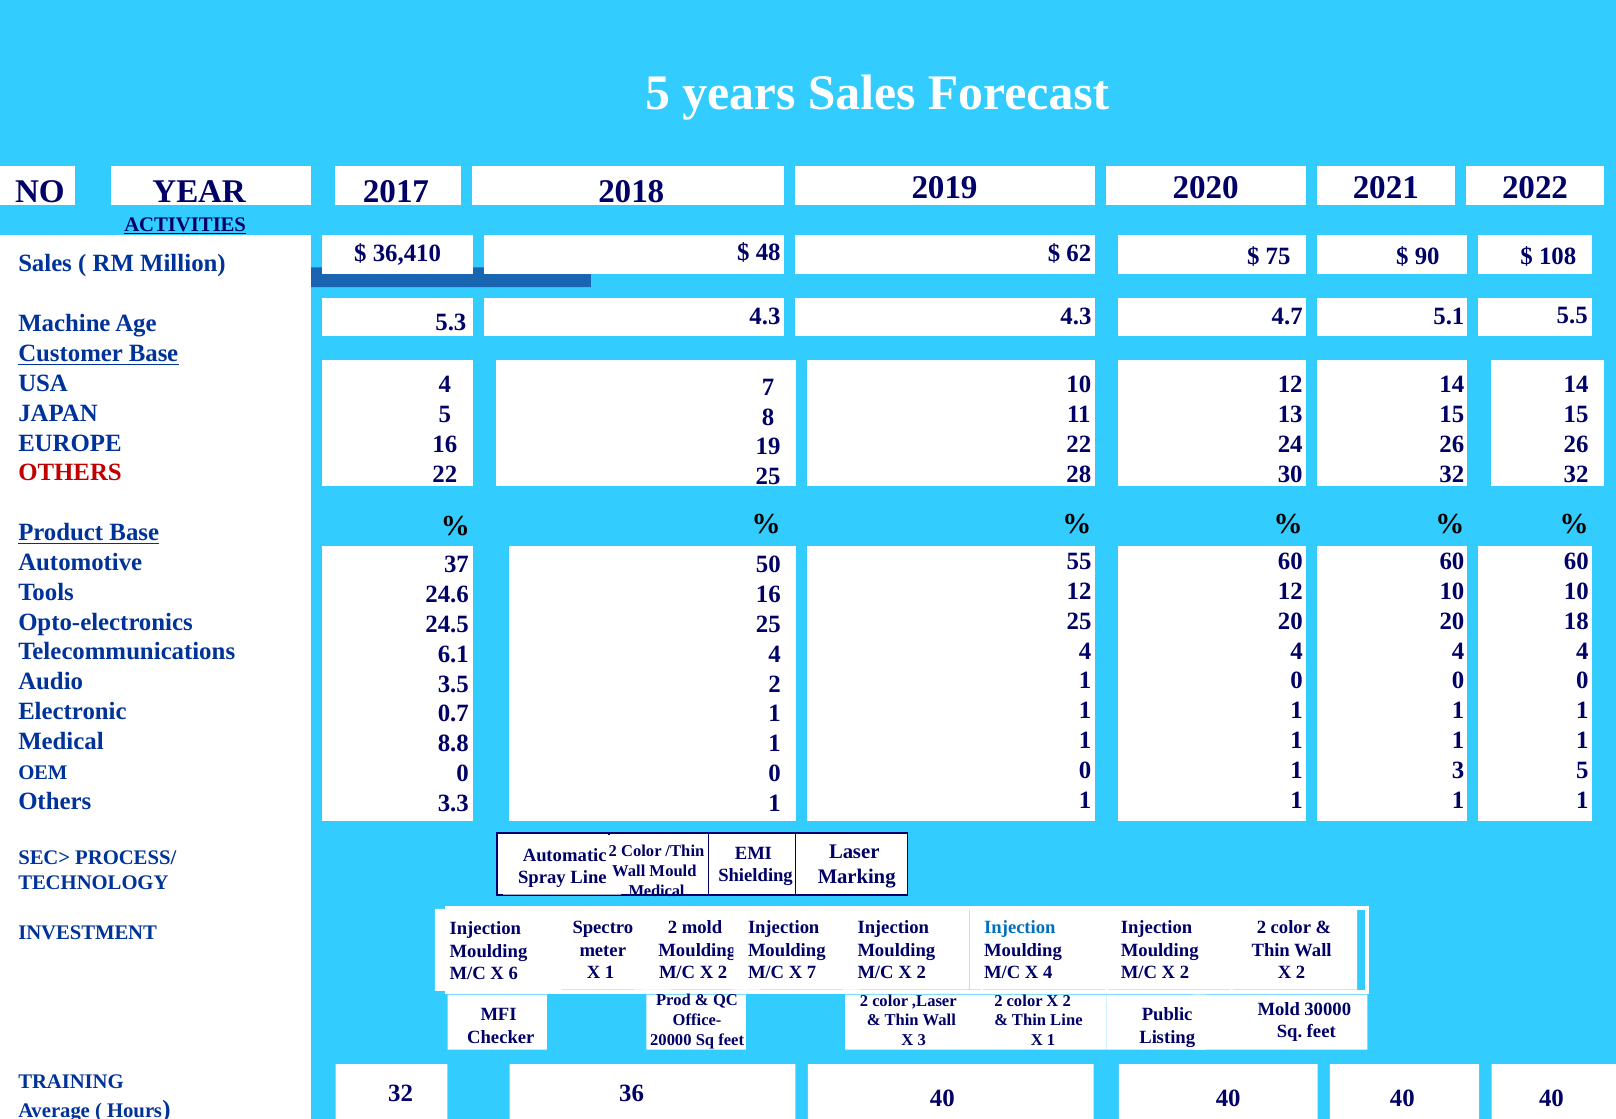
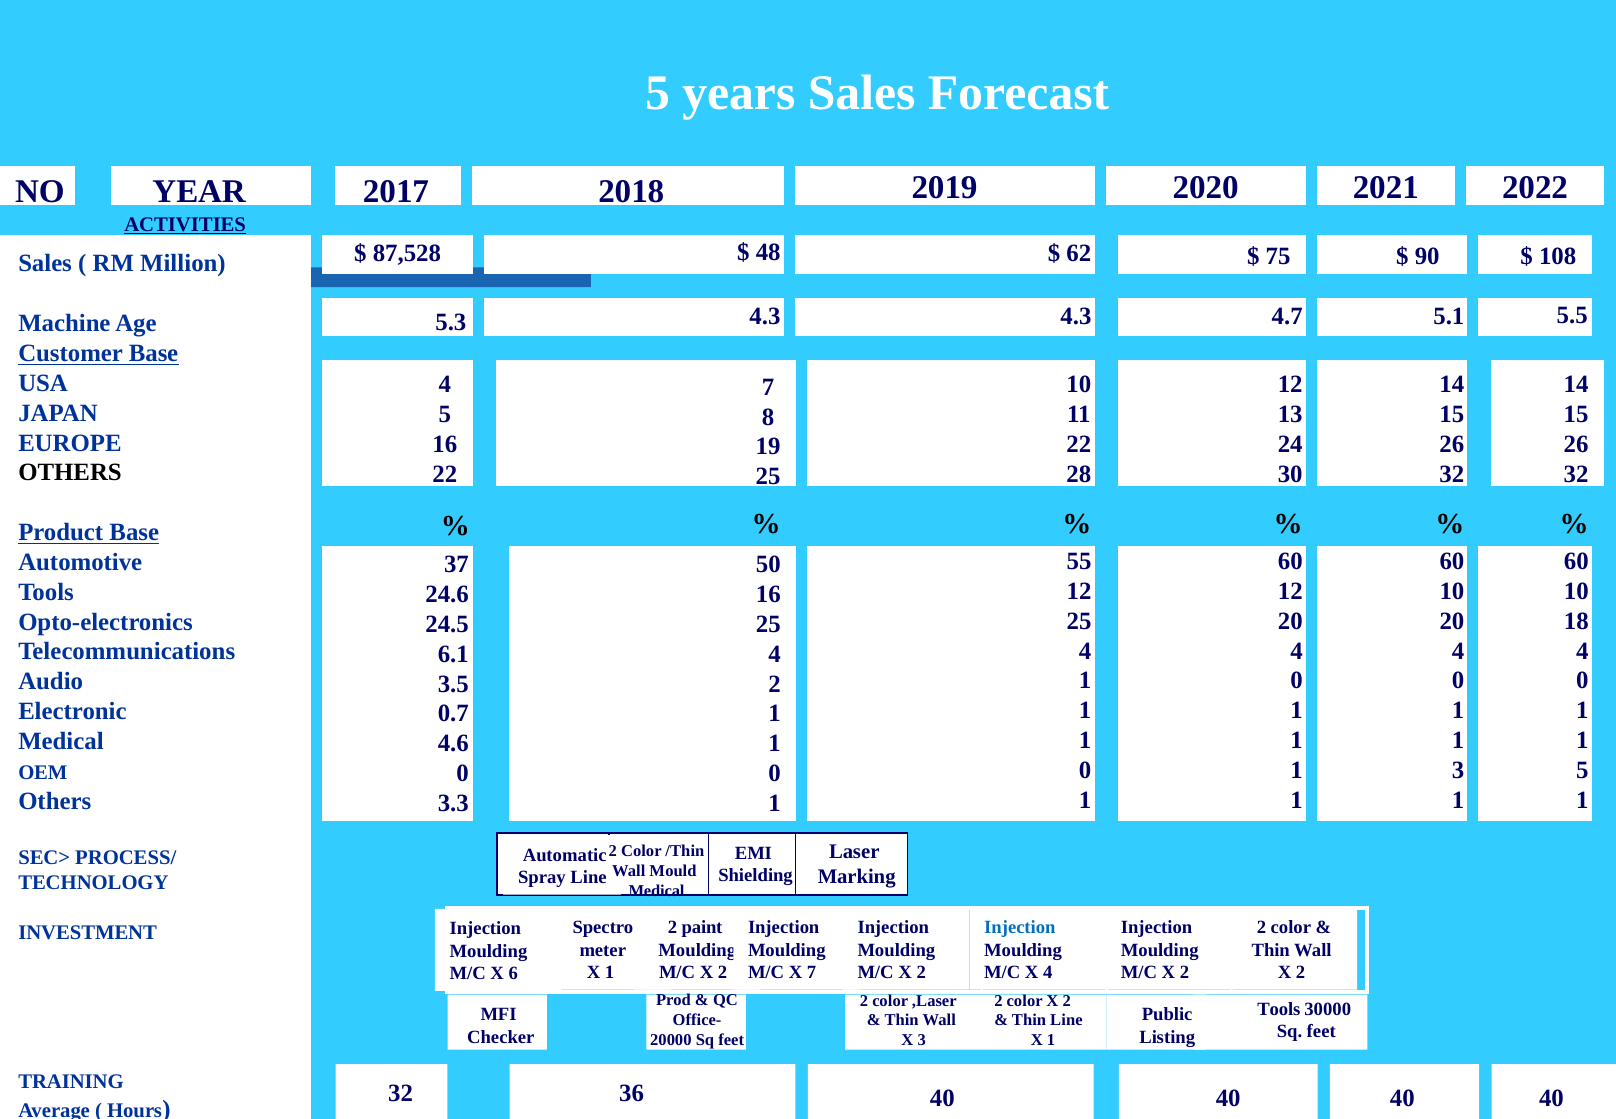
36,410: 36,410 -> 87,528 (407, 254)
OTHERS colour: red -> black (70, 473)
8.8: 8.8 -> 4.6 (453, 743)
2 mold: mold -> paint (702, 927)
Mold: Mold -> Tools (1279, 1009)
